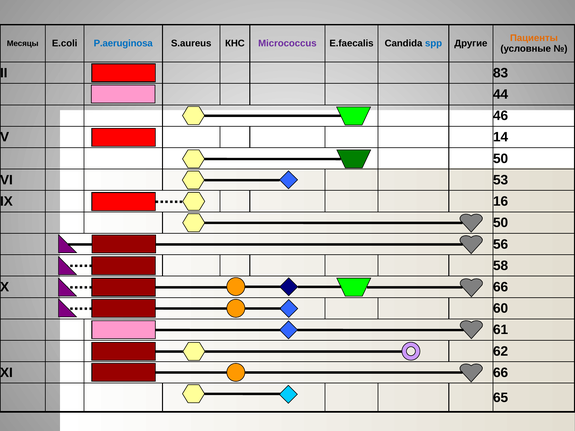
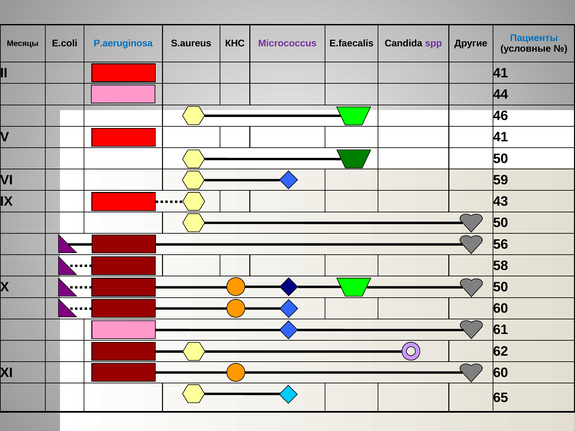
Пациенты colour: orange -> blue (534, 38)
spp colour: blue -> purple (434, 43)
II 83: 83 -> 41 (501, 73)
V 14: 14 -> 41 (501, 137)
53: 53 -> 59 (501, 180)
16: 16 -> 43 (501, 201)
X 66: 66 -> 50 (501, 287)
XI 66: 66 -> 60 (501, 373)
